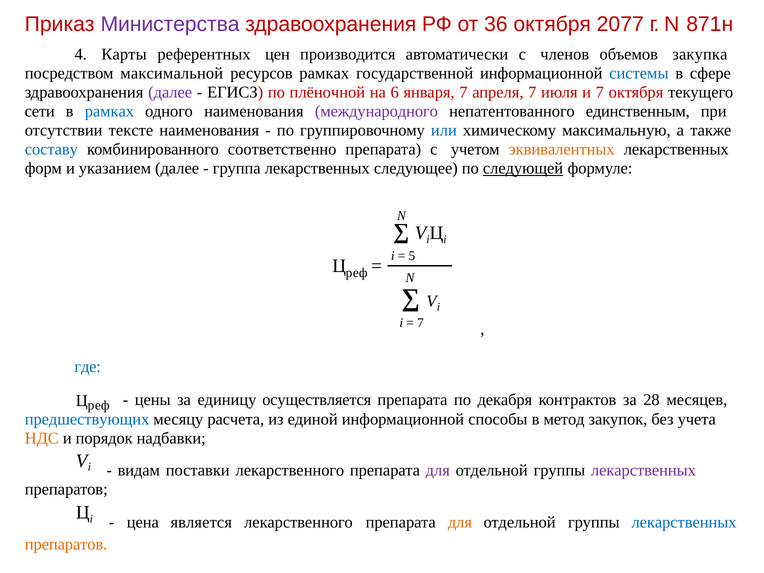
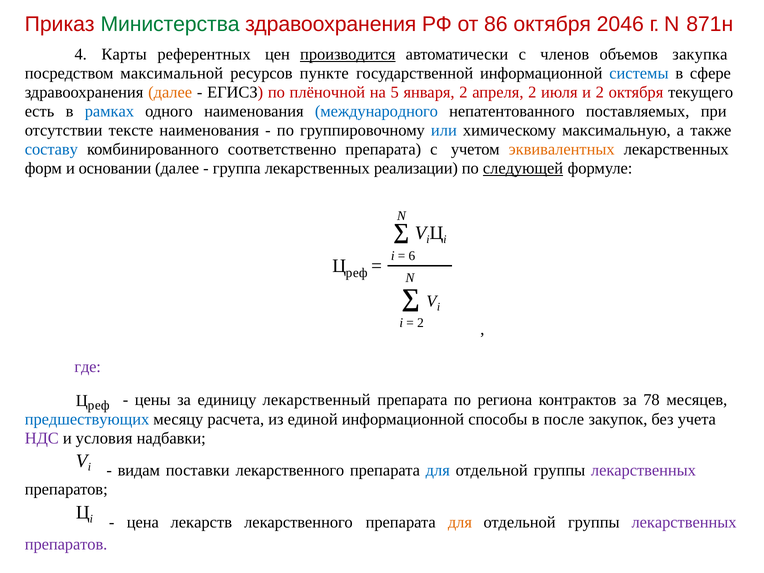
Министерства colour: purple -> green (170, 24)
36: 36 -> 86 (496, 24)
2077: 2077 -> 2046 (620, 24)
производится underline: none -> present (348, 54)
ресурсов рамках: рамках -> пункте (324, 73)
далее colour: purple -> orange (170, 92)
6: 6 -> 5 (395, 92)
января 7: 7 -> 2 (463, 92)
апреля 7: 7 -> 2 (532, 92)
и 7: 7 -> 2 (600, 92)
сети: сети -> есть (40, 111)
международного colour: purple -> blue (376, 111)
единственным: единственным -> поставляемых (638, 111)
указанием: указанием -> основании (115, 168)
следующее: следующее -> реализации (416, 168)
5: 5 -> 6 (412, 256)
7: 7 -> 2 (420, 323)
где colour: blue -> purple (88, 367)
осуществляется: осуществляется -> лекарственный (317, 400)
декабря: декабря -> региона (505, 400)
28: 28 -> 78 (652, 400)
метод: метод -> после (564, 419)
НДС colour: orange -> purple (42, 438)
порядок: порядок -> условия (104, 438)
для colour: purple -> blue (438, 471)
является: является -> лекарств (201, 522)
лекарственных colour: blue -> purple (684, 522)
препаратов colour: orange -> purple (66, 544)
